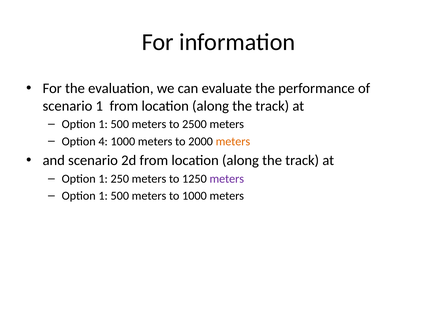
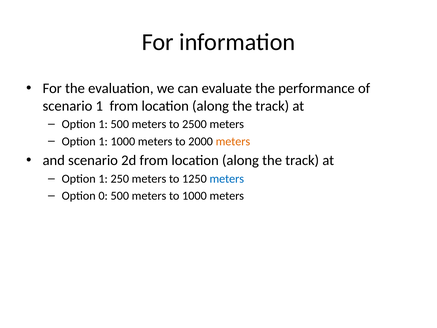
4: 4 -> 1 (103, 141)
meters colour: purple -> blue (227, 179)
1: 1 -> 0 (103, 196)
